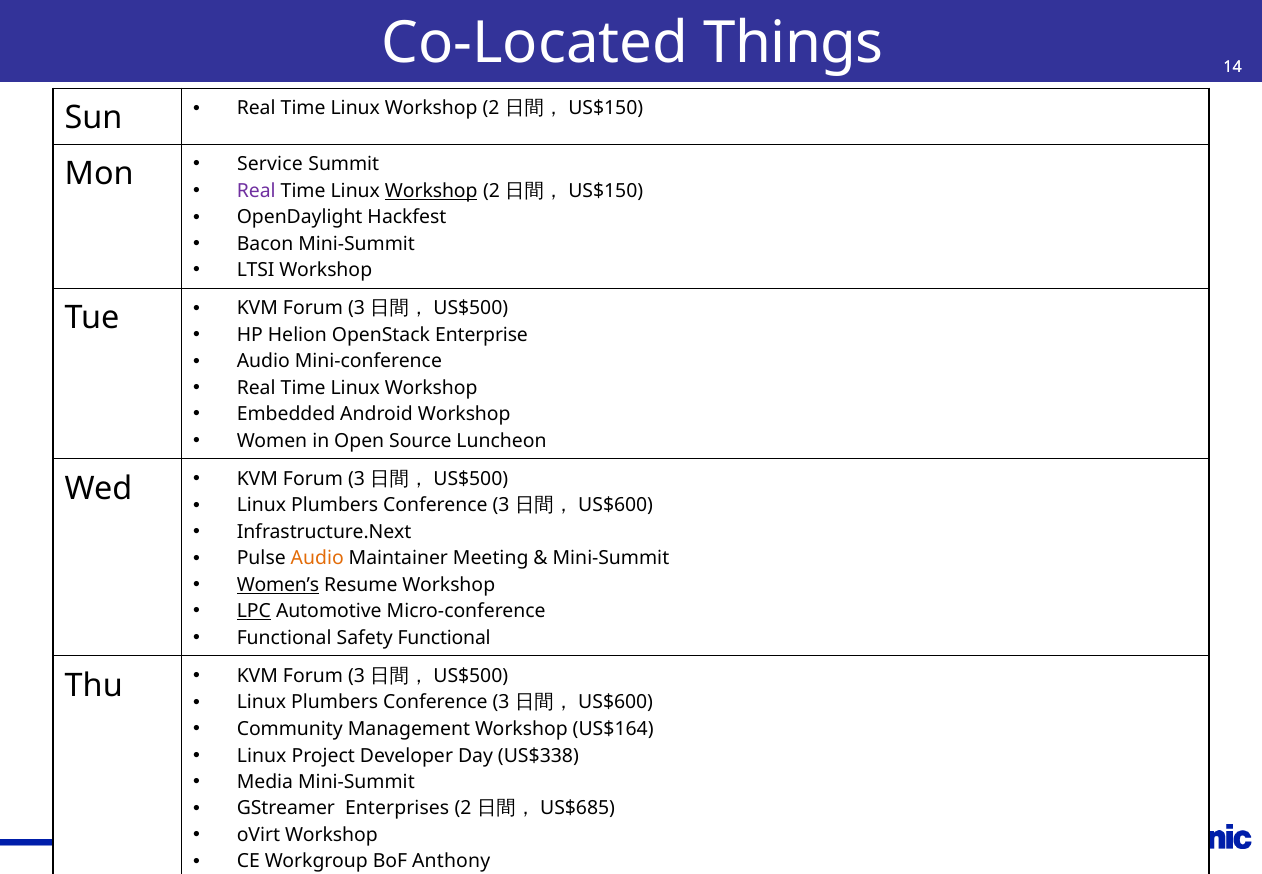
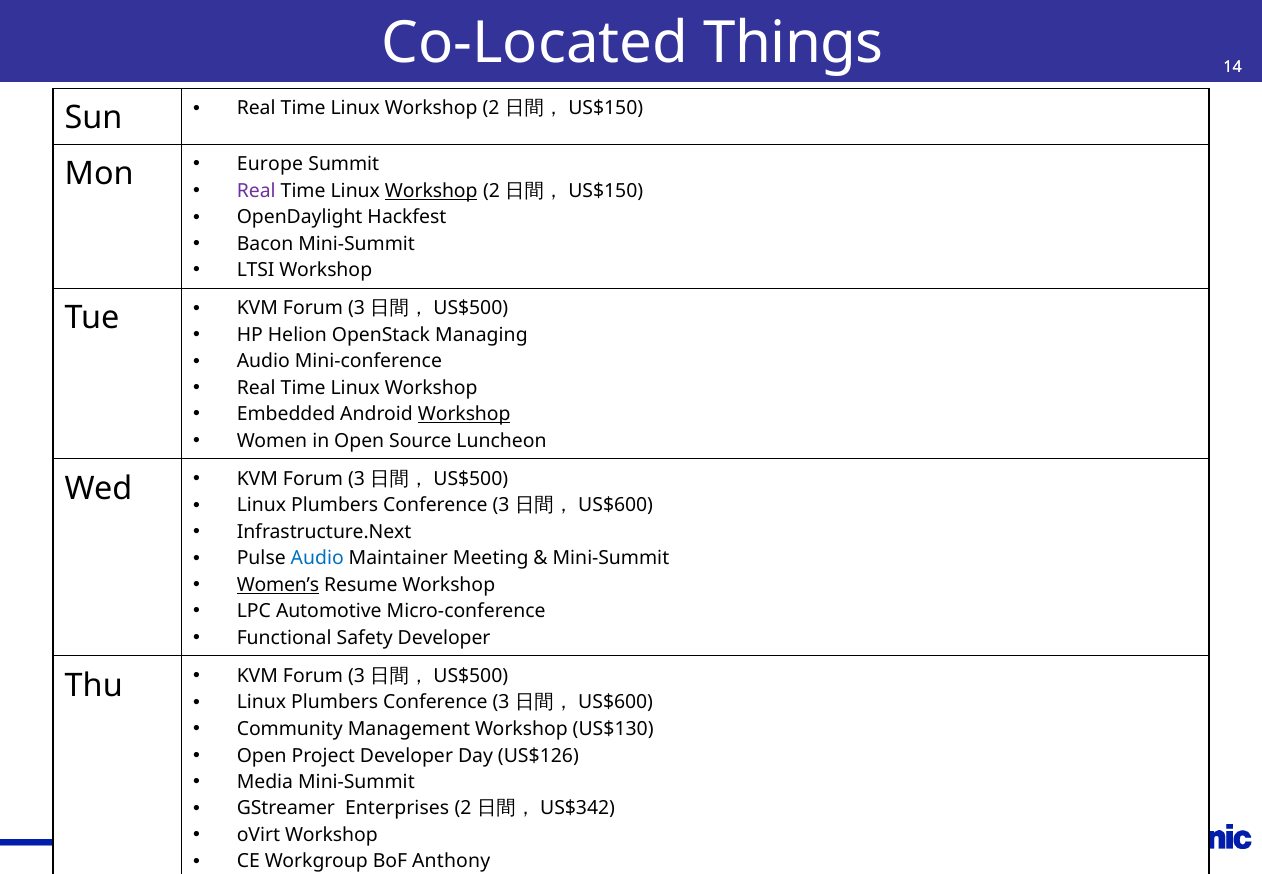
Service: Service -> Europe (270, 164)
Enterprise: Enterprise -> Managing (481, 335)
Workshop underline: none -> present (464, 414)
Audio colour: orange -> blue (317, 558)
LPC underline: present -> none (254, 611)
Safety Functional: Functional -> Developer (444, 638)
US$164: US$164 -> US$130 (613, 729)
Linux: Linux -> Open (262, 755)
US$338: US$338 -> US$126 (538, 755)
US$685: US$685 -> US$342 (578, 808)
